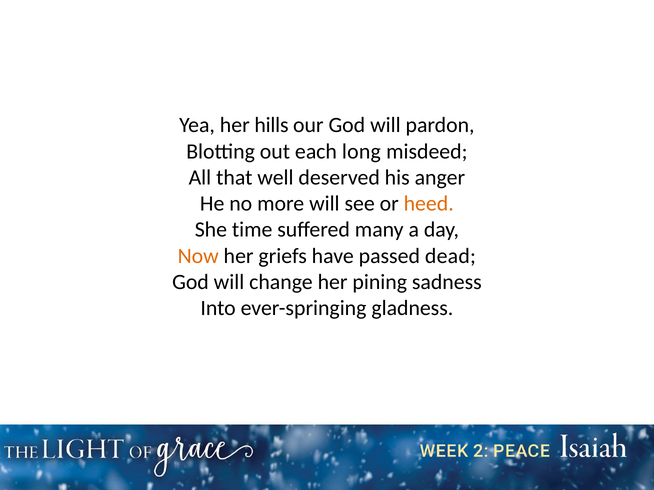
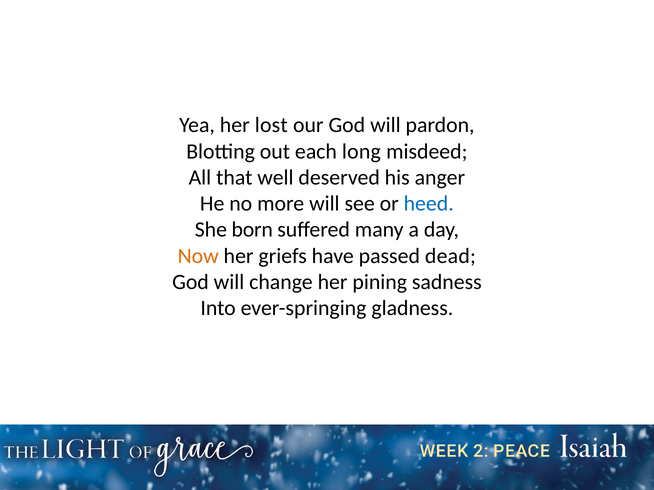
hills: hills -> lost (271, 125)
heed colour: orange -> blue (429, 204)
time: time -> born (252, 230)
